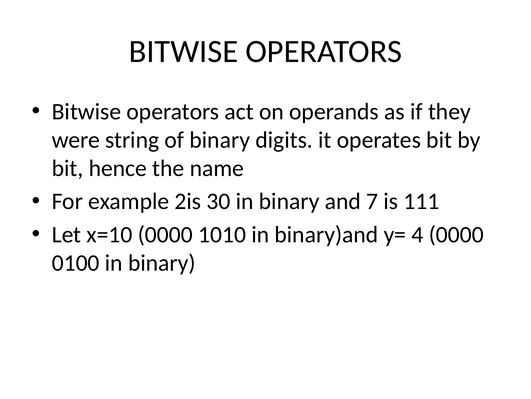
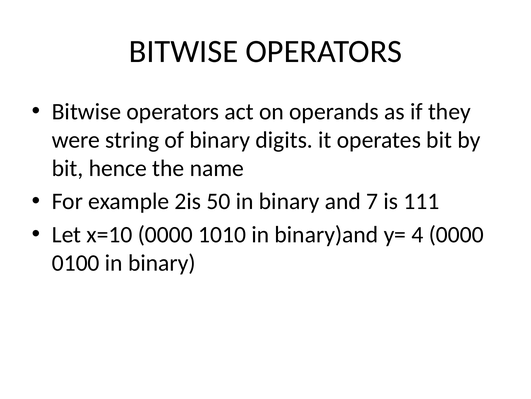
30: 30 -> 50 (218, 201)
